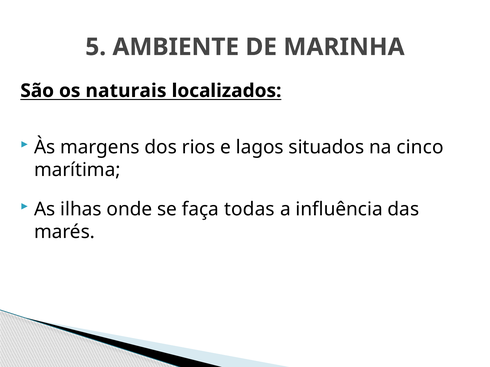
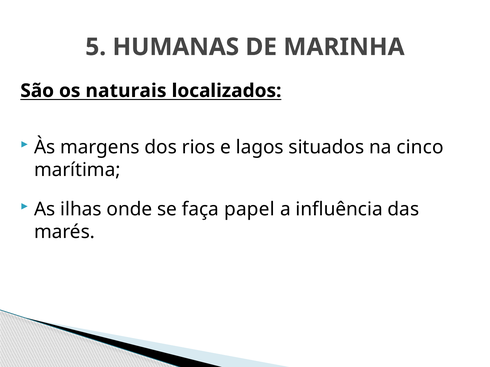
AMBIENTE: AMBIENTE -> HUMANAS (176, 47)
todas: todas -> papel (249, 209)
